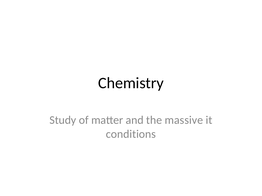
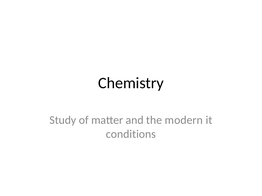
massive: massive -> modern (184, 120)
